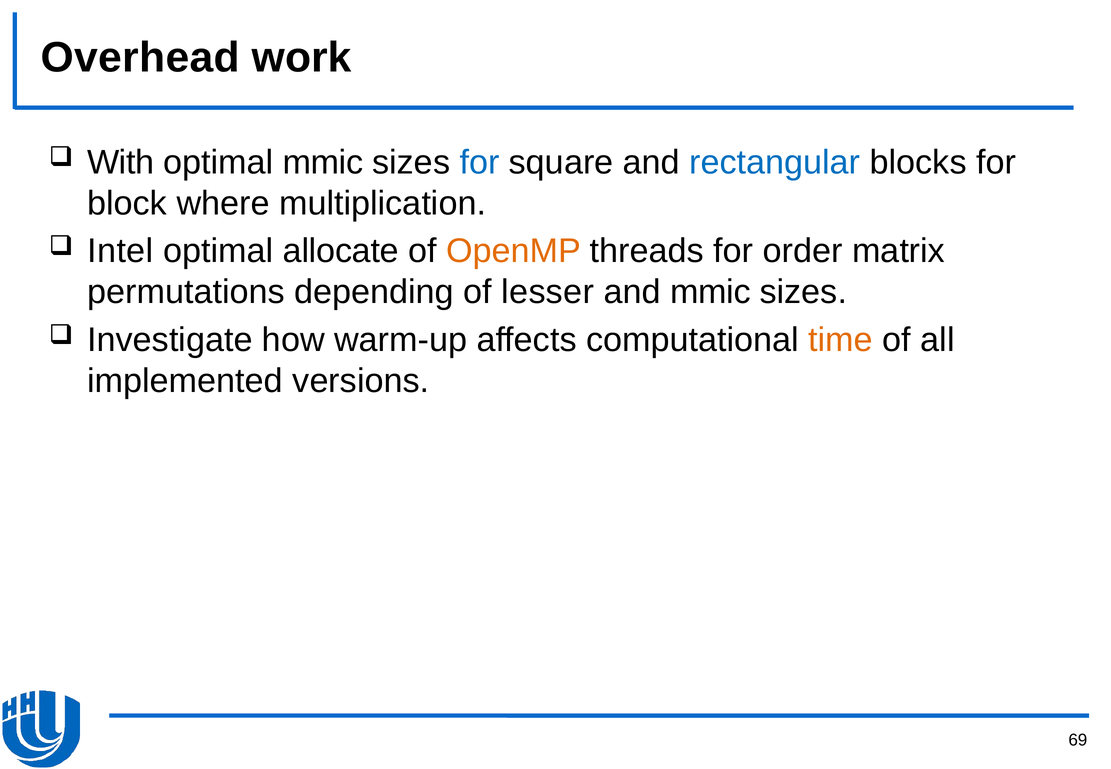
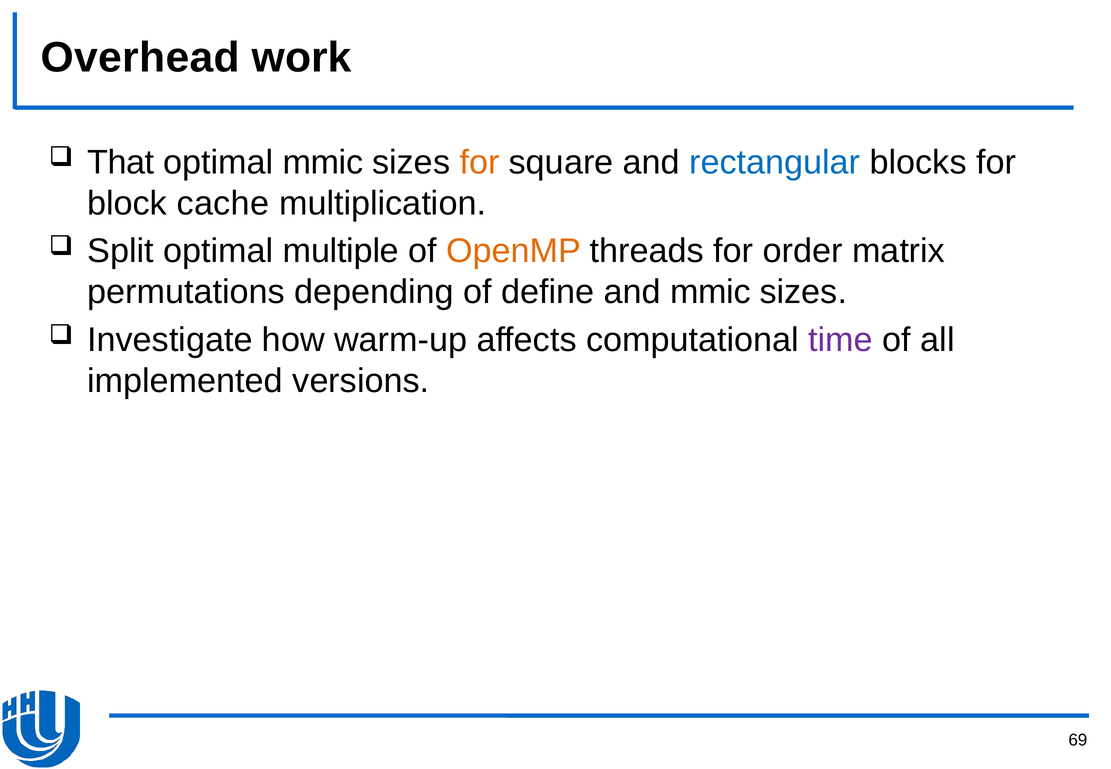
With: With -> That (121, 162)
for colour: blue -> orange (479, 162)
where: where -> cache (223, 203)
Intel: Intel -> Split (121, 251)
allocate: allocate -> multiple (341, 251)
lesser: lesser -> define (548, 292)
time colour: orange -> purple (841, 340)
